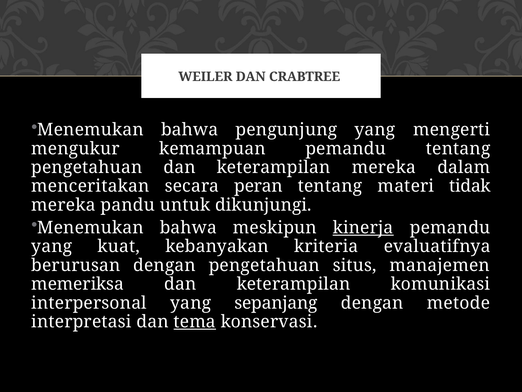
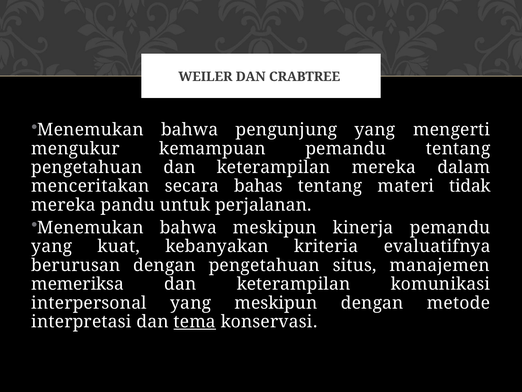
peran: peran -> bahas (259, 186)
dikunjungi: dikunjungi -> perjalanan (263, 205)
kinerja underline: present -> none (363, 227)
yang sepanjang: sepanjang -> meskipun (276, 303)
